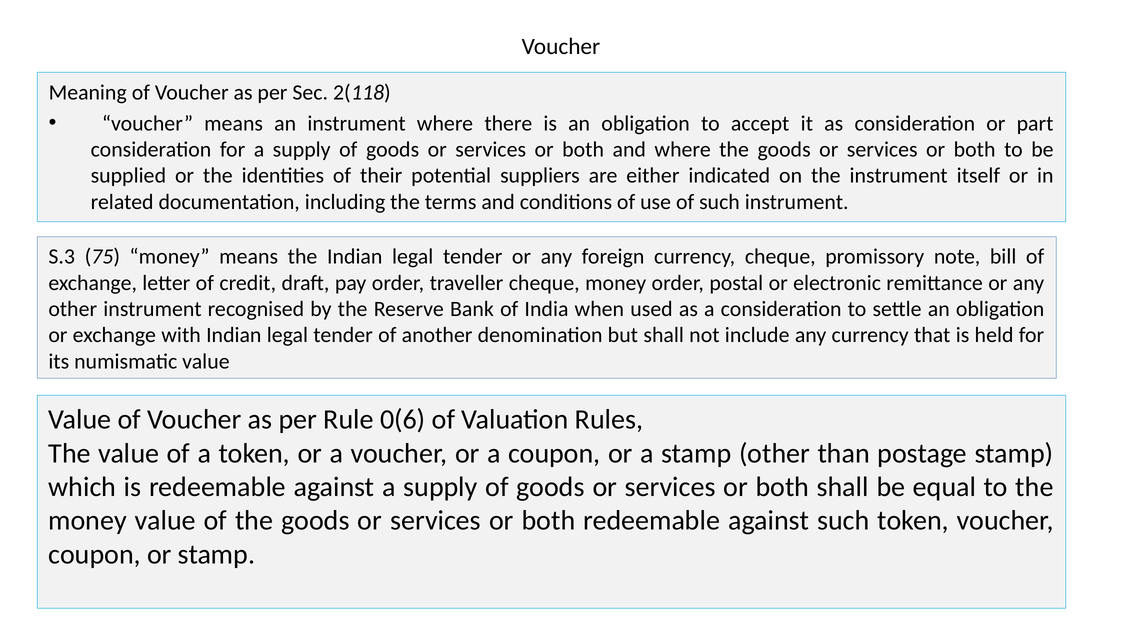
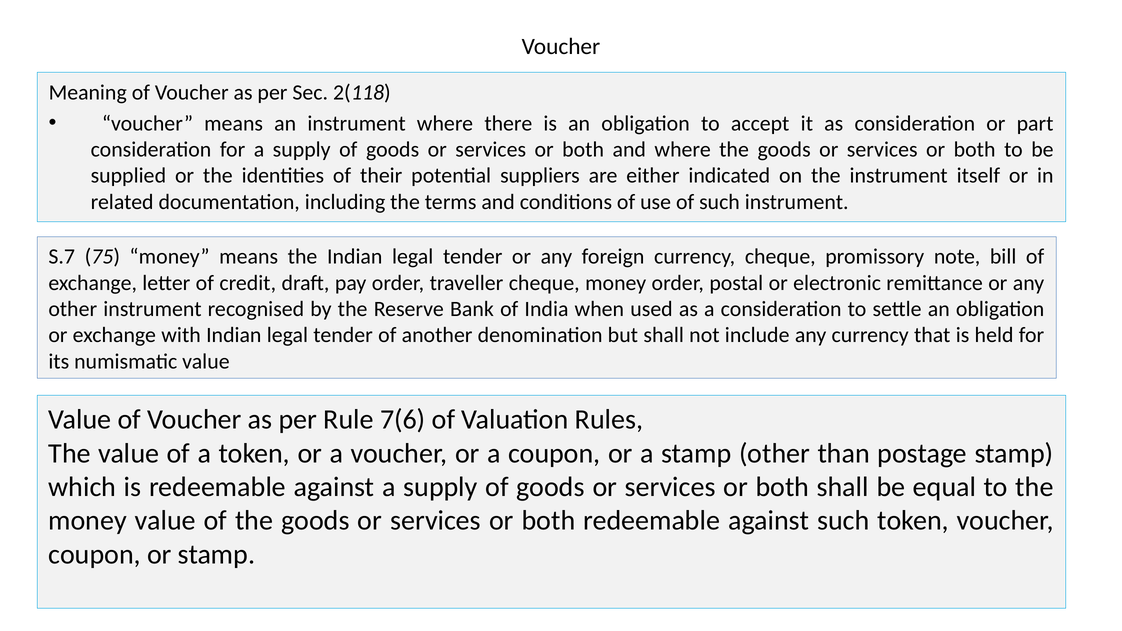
S.3: S.3 -> S.7 (62, 257)
0(6: 0(6 -> 7(6 (403, 420)
